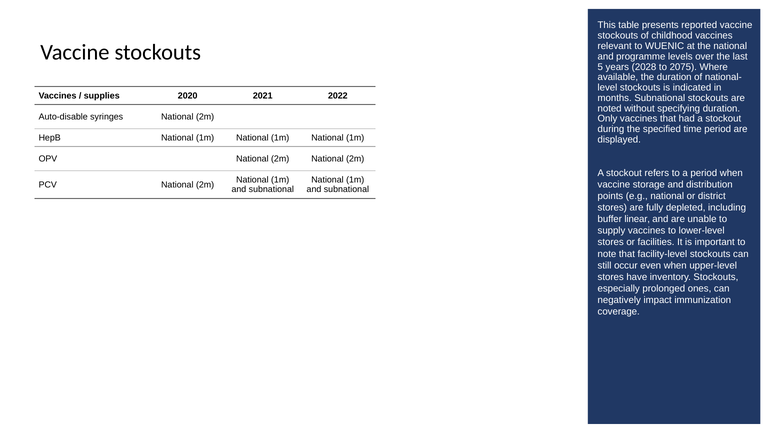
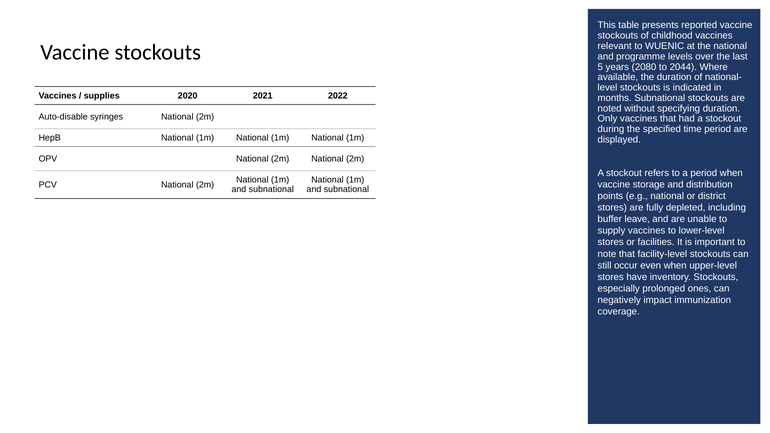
2028: 2028 -> 2080 (644, 67)
2075: 2075 -> 2044 (683, 67)
linear: linear -> leave (637, 219)
